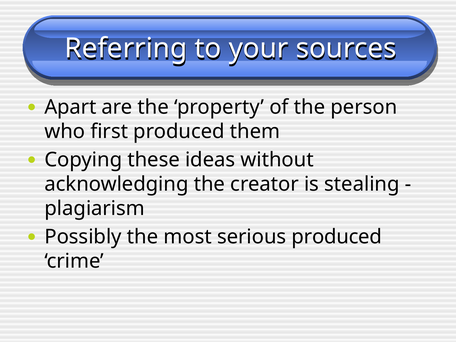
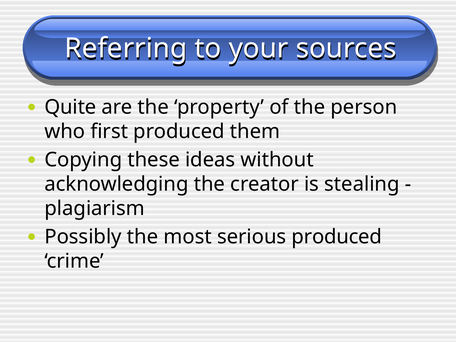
Apart: Apart -> Quite (70, 107)
